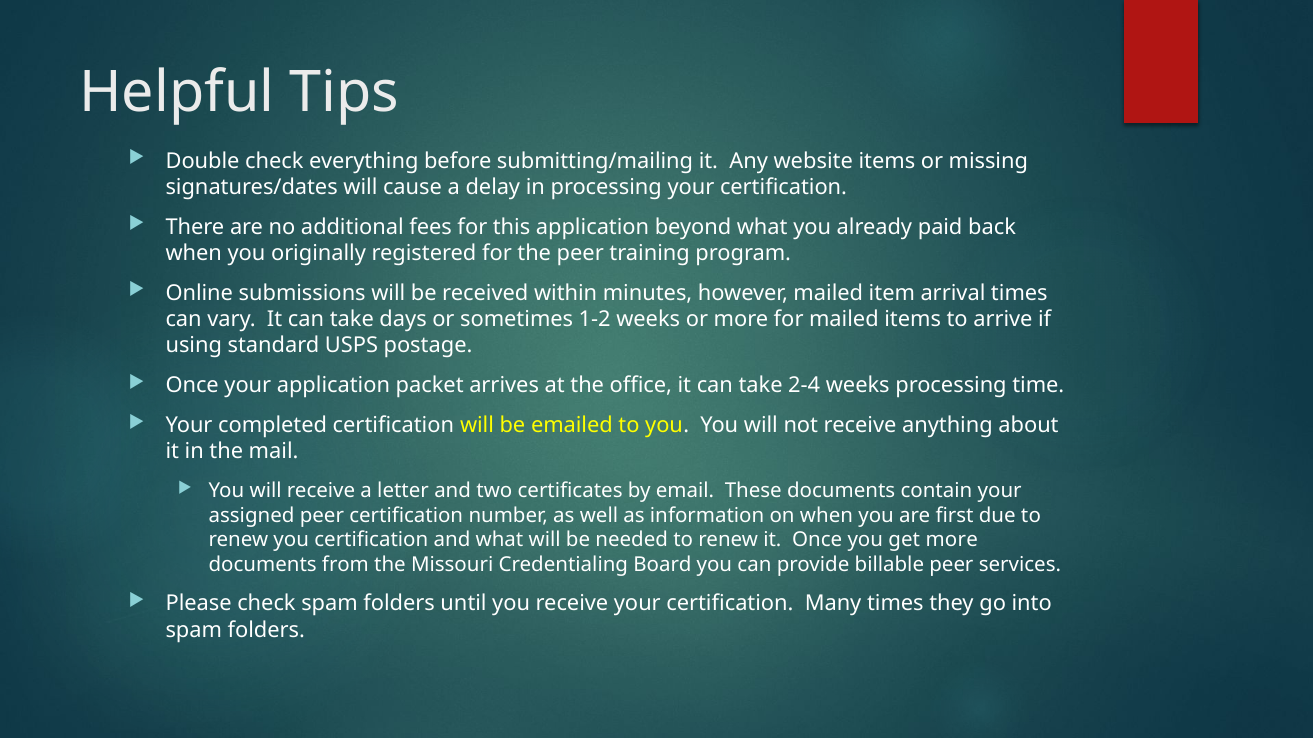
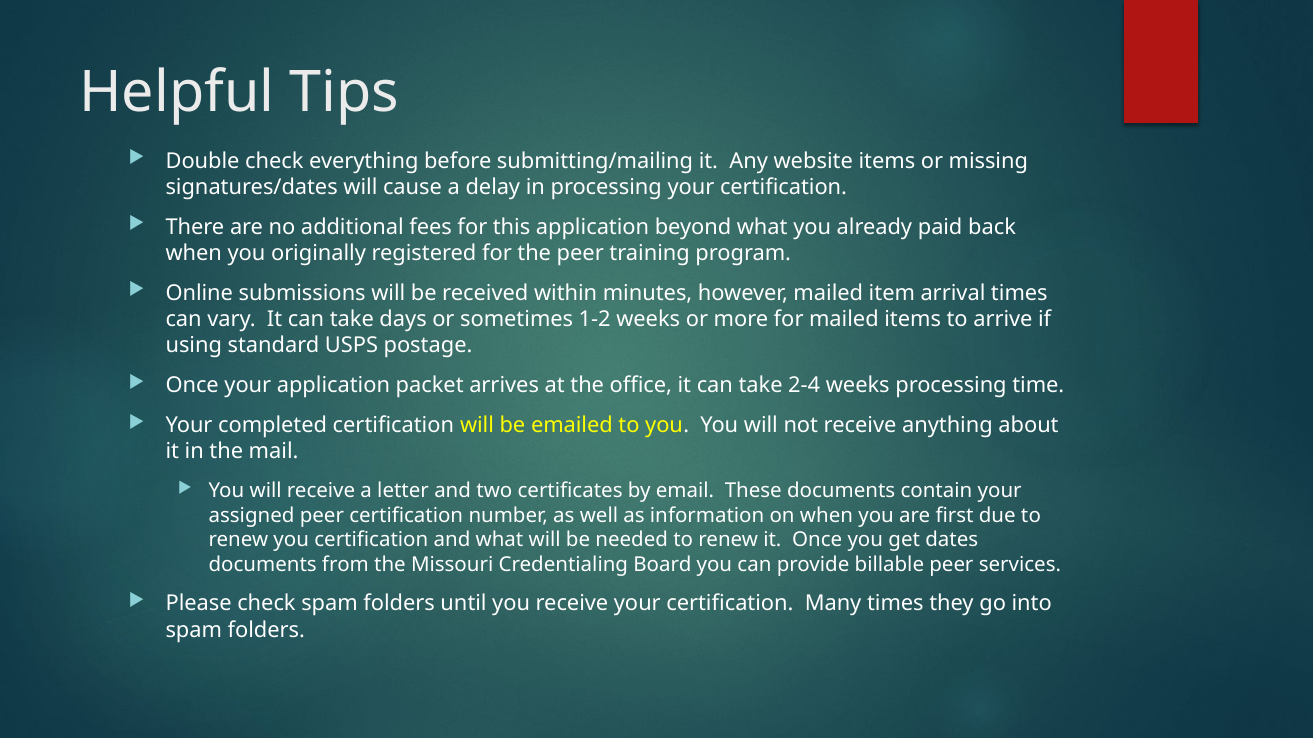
get more: more -> dates (952, 540)
